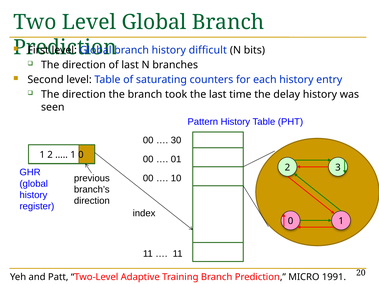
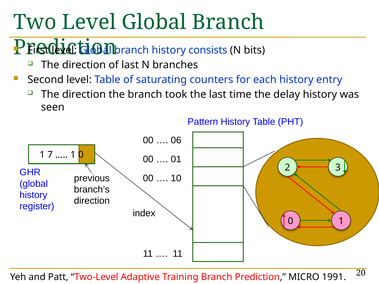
difficult: difficult -> consists (208, 50)
30: 30 -> 06 (176, 140)
2: 2 -> 7 (50, 155)
